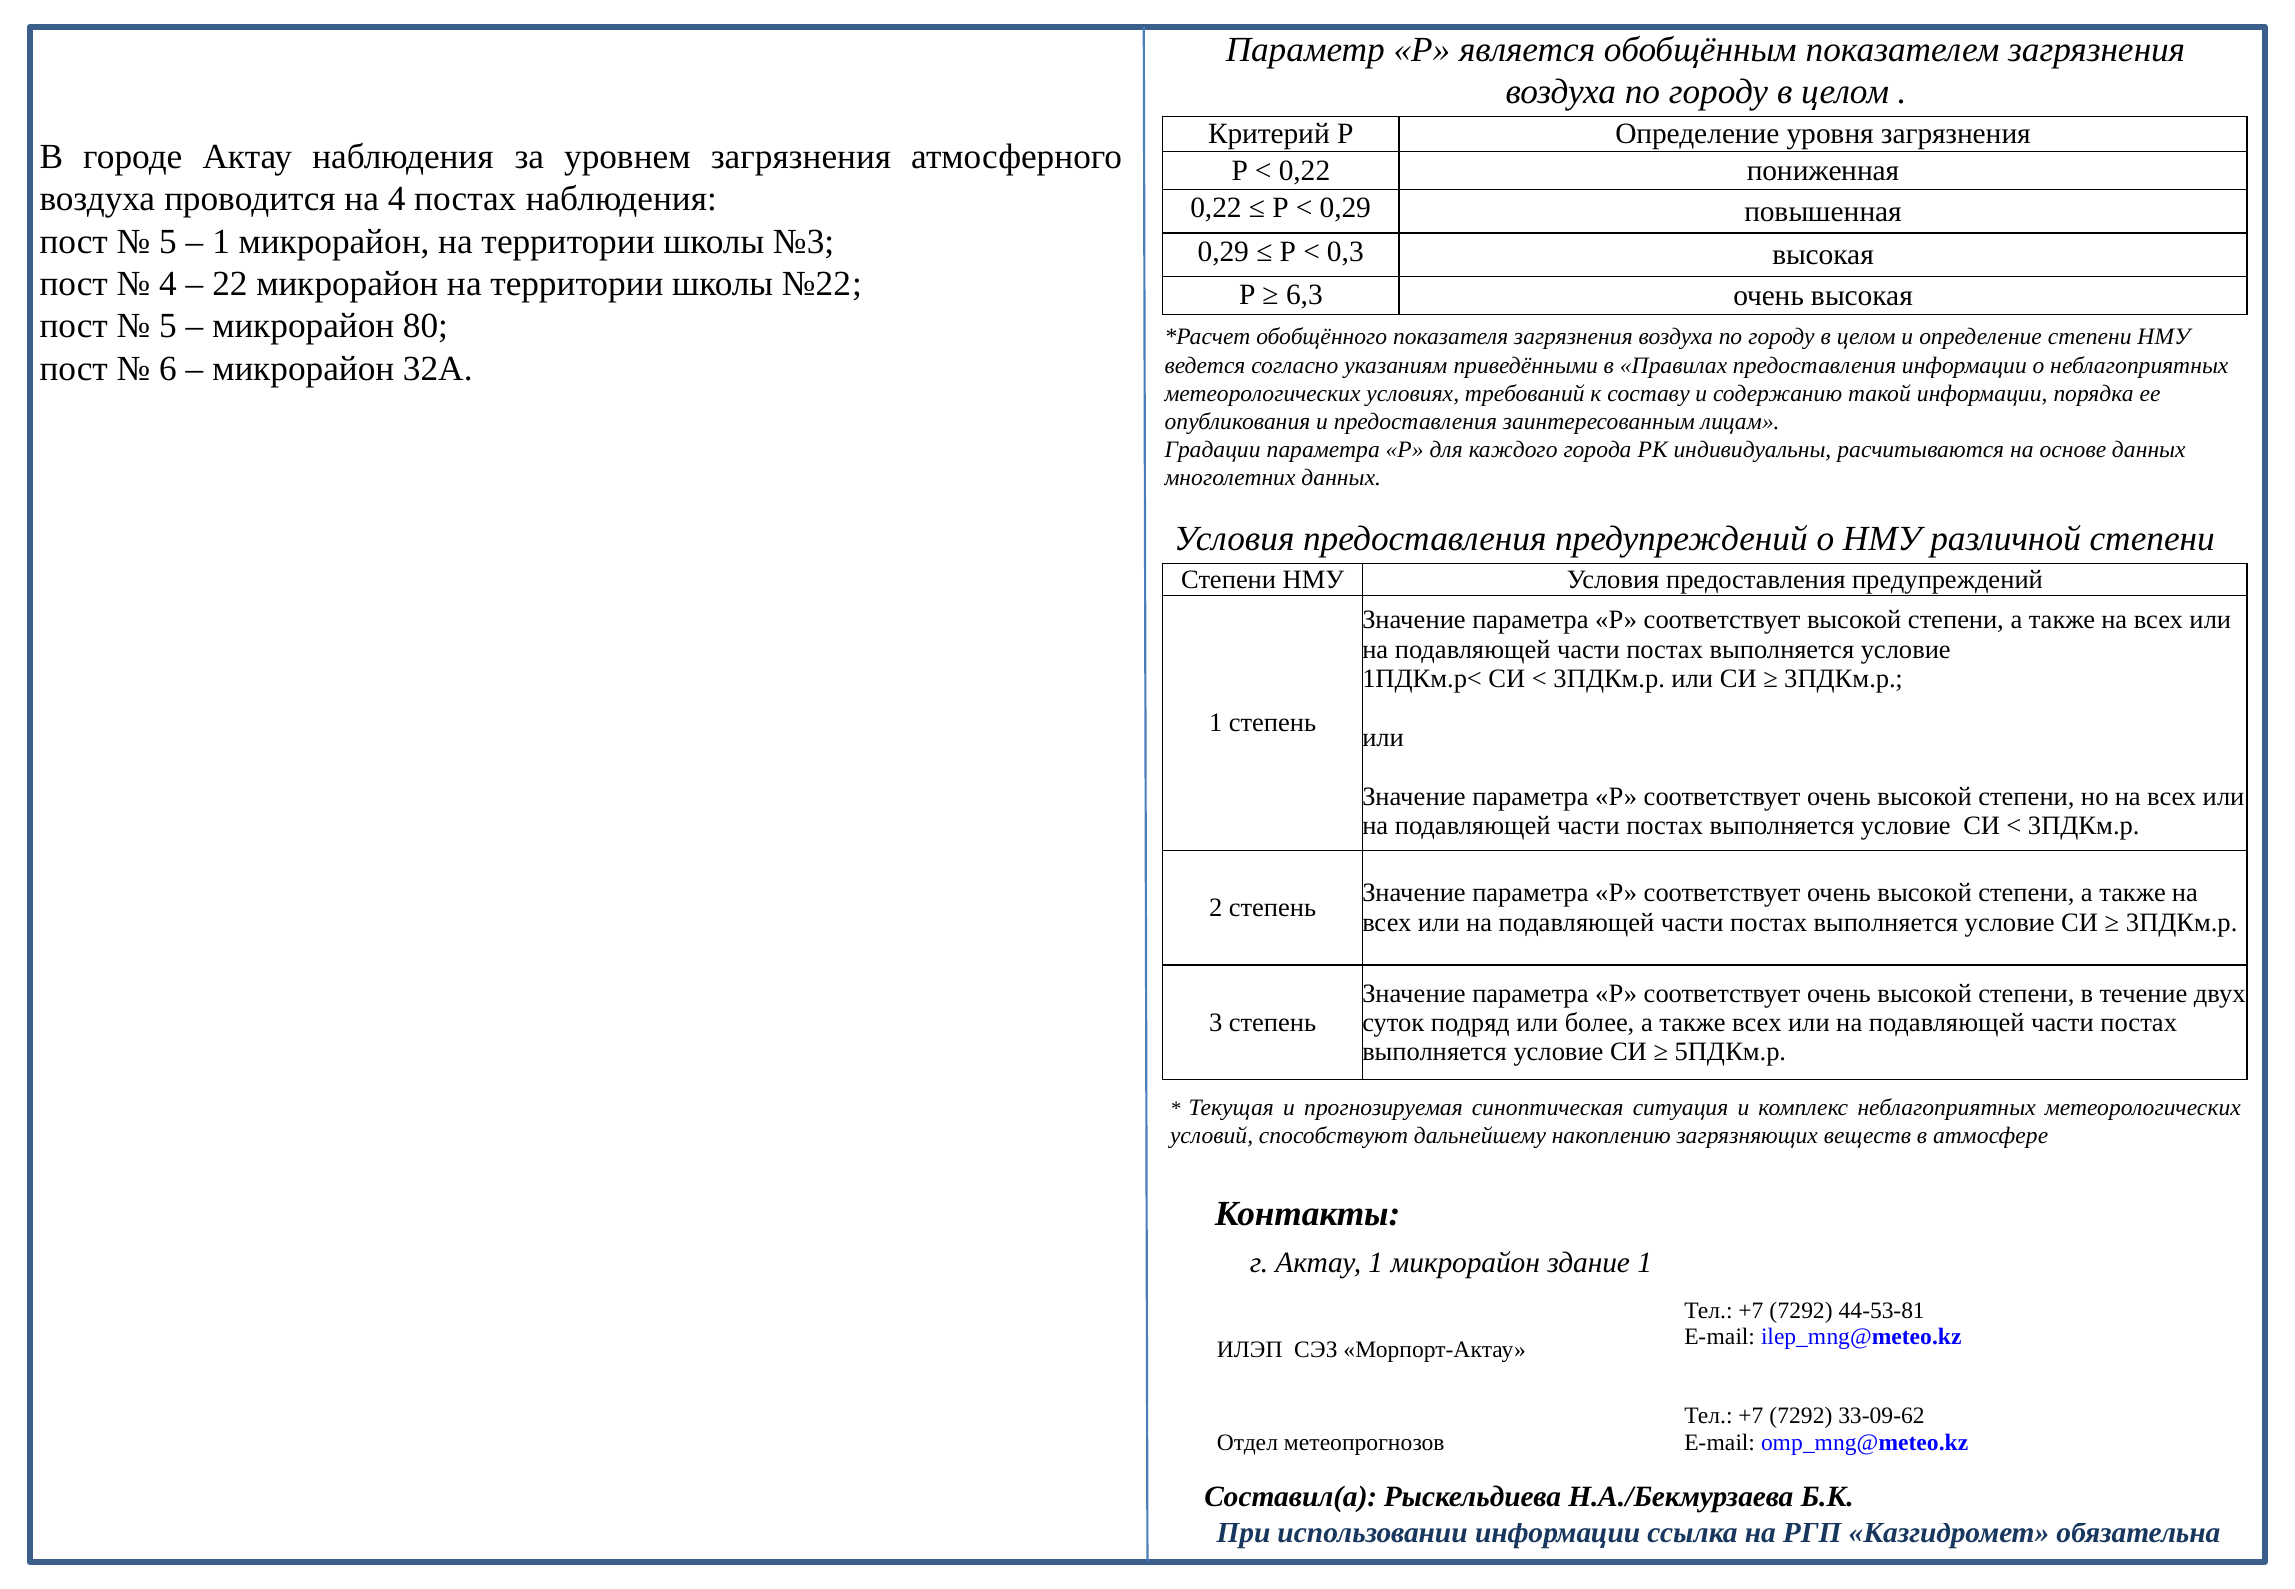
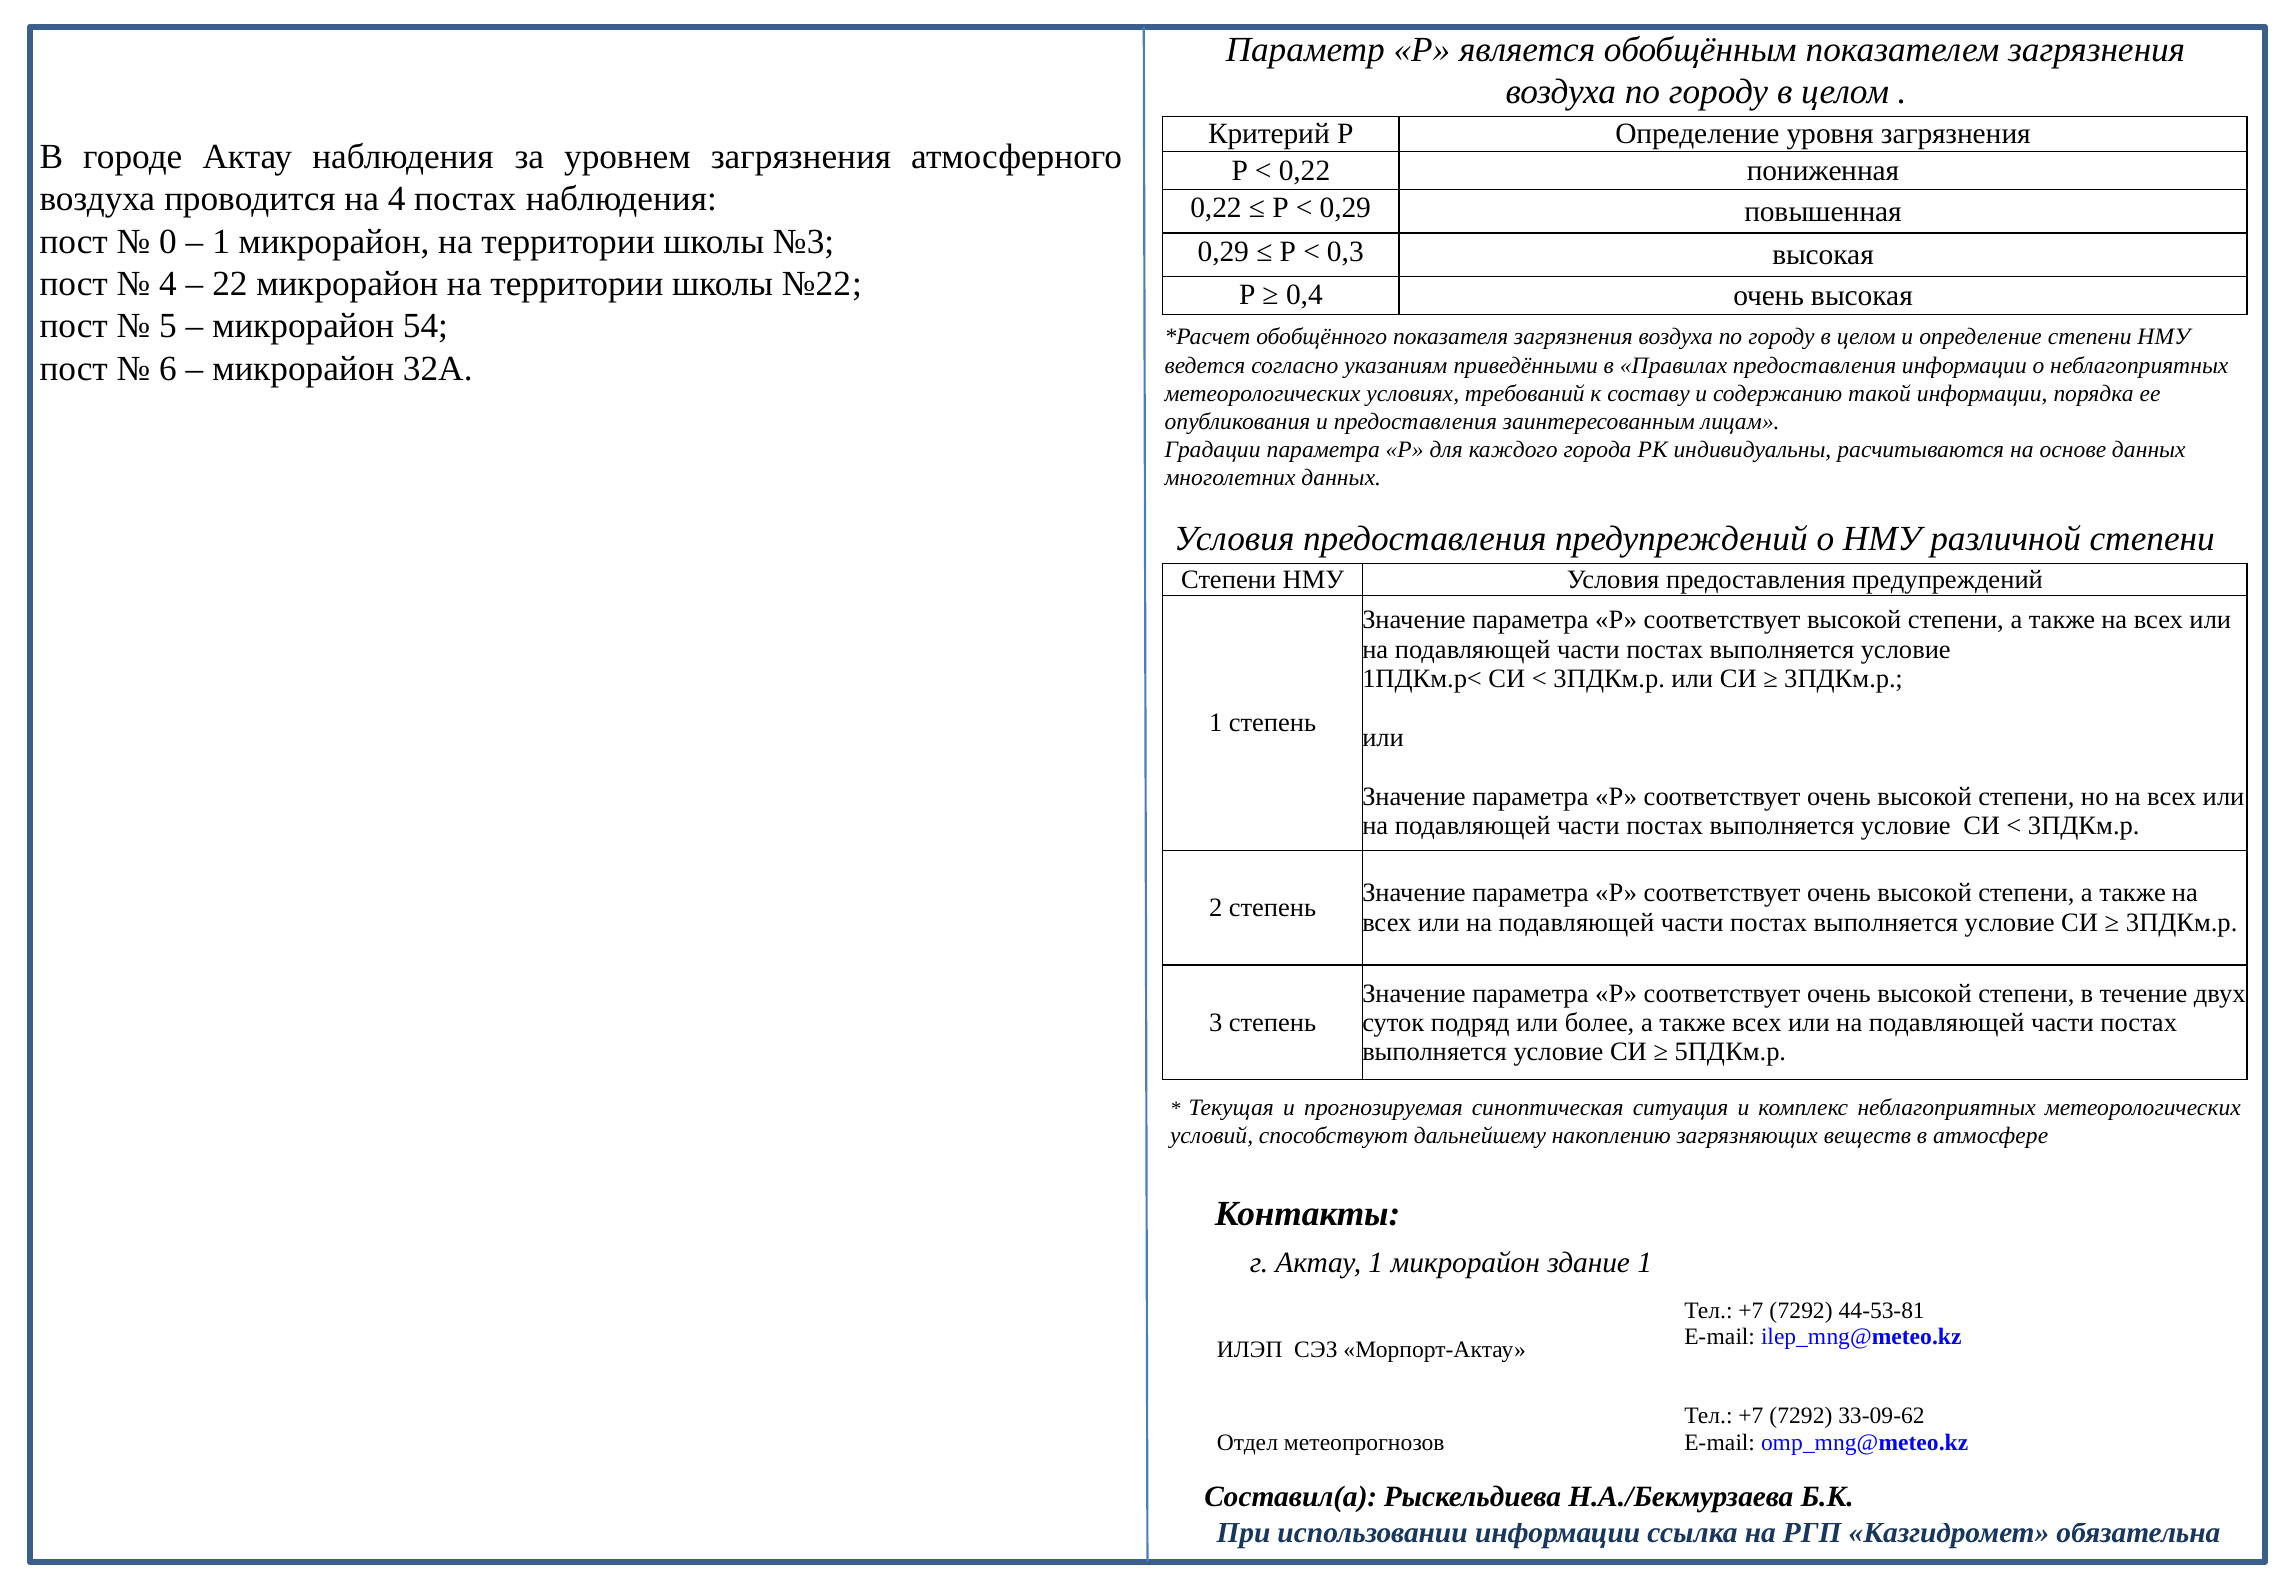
5: 5 -> 0 (168, 241)
6,3: 6,3 -> 0,4 (1304, 295)
80: 80 -> 54 (425, 326)
